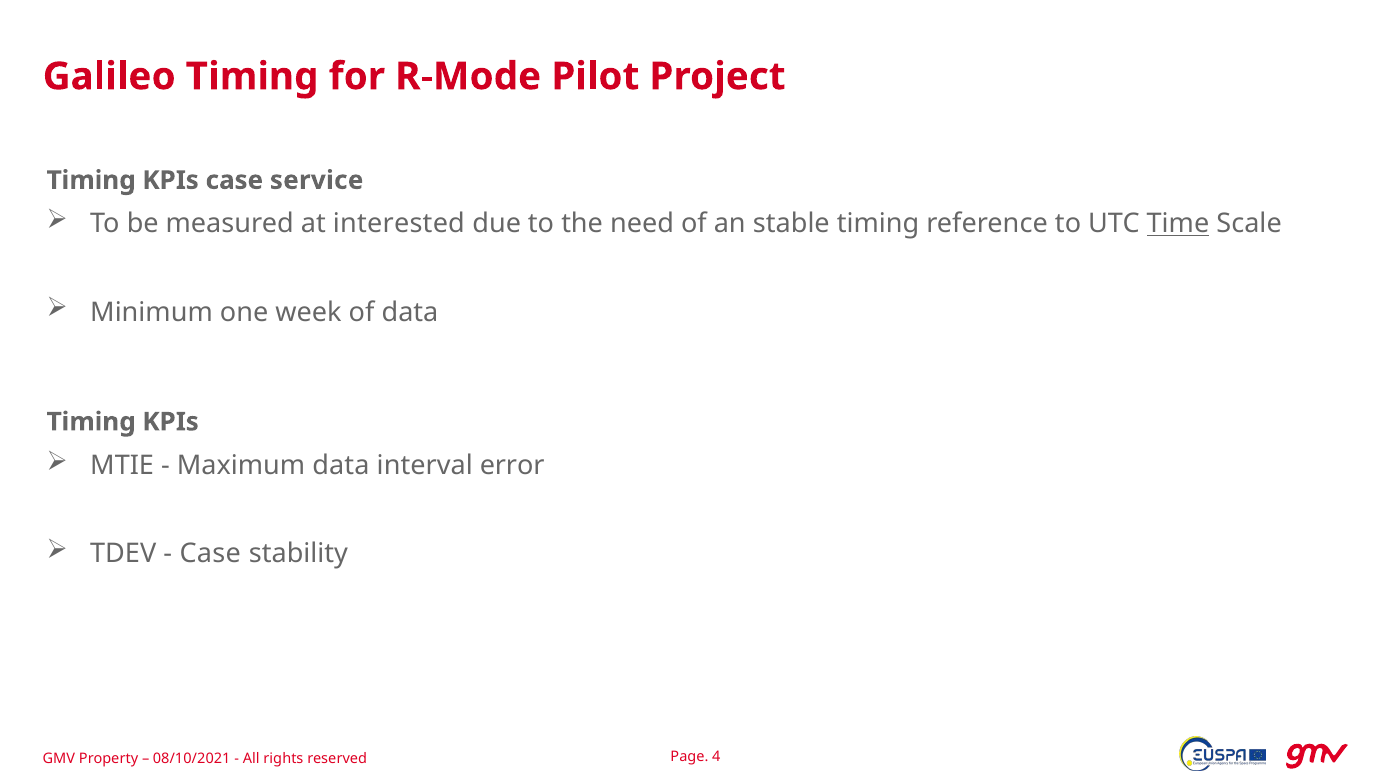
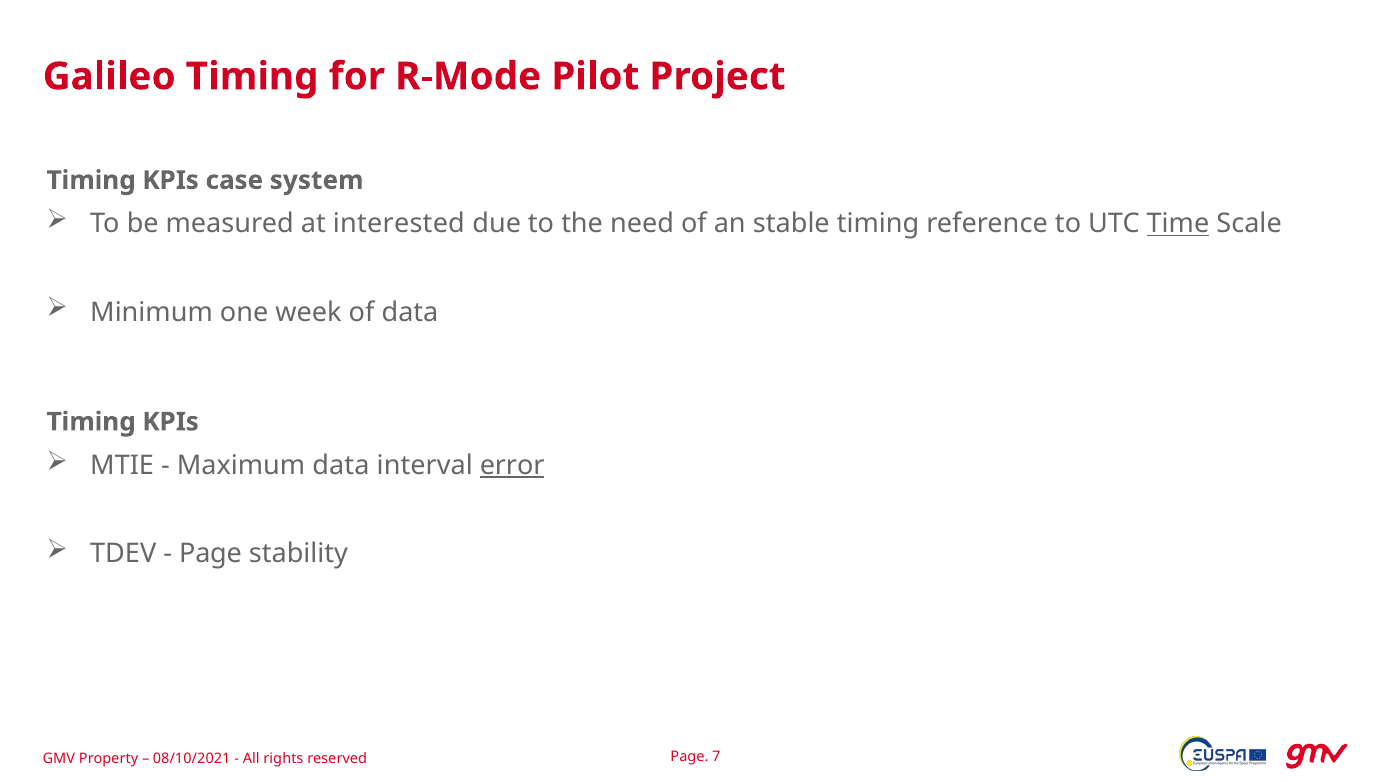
service: service -> system (317, 180)
error underline: none -> present (512, 466)
Case: Case -> Page (210, 554)
4: 4 -> 7 (716, 757)
